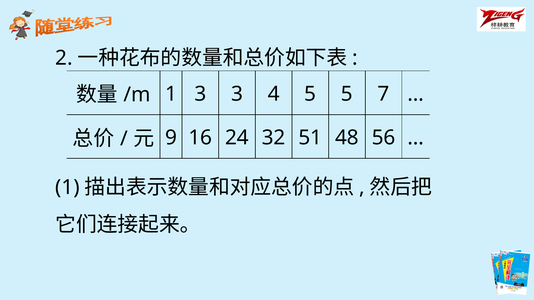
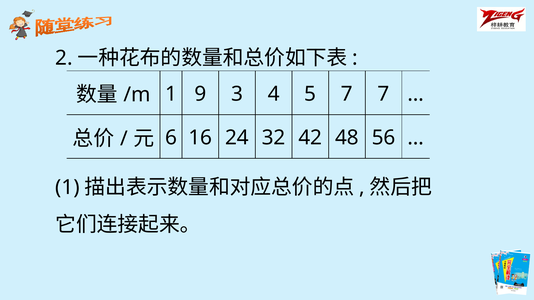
1 3: 3 -> 9 (200, 94)
5 5: 5 -> 7 (347, 94)
9: 9 -> 6 (171, 138)
51: 51 -> 42 (310, 138)
